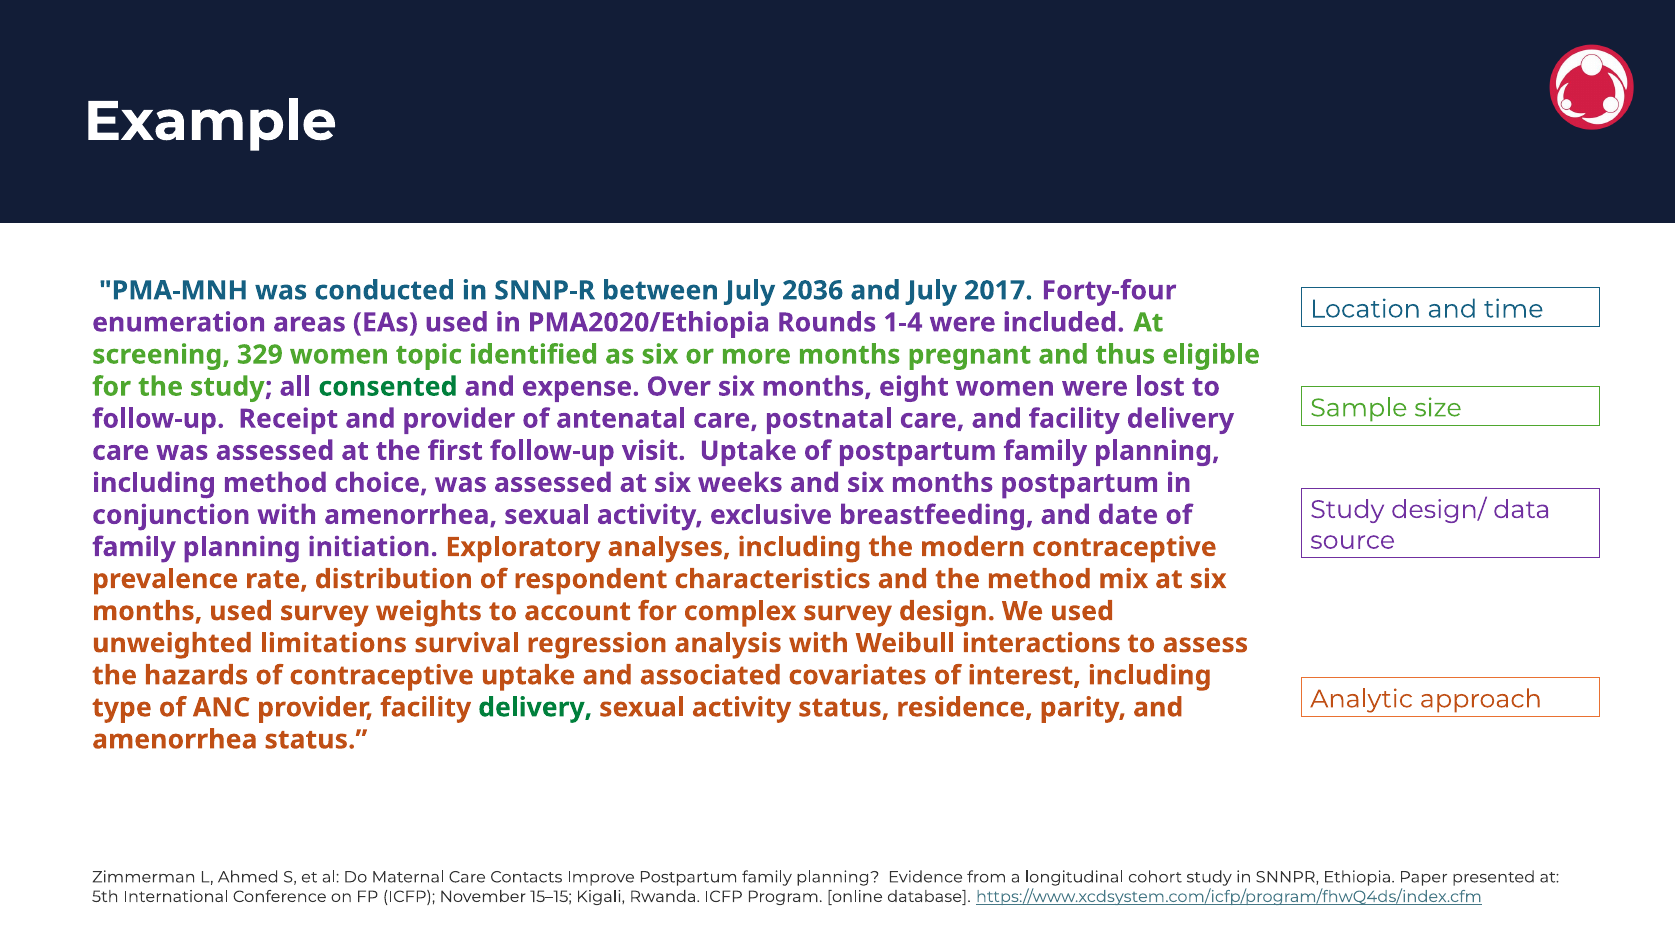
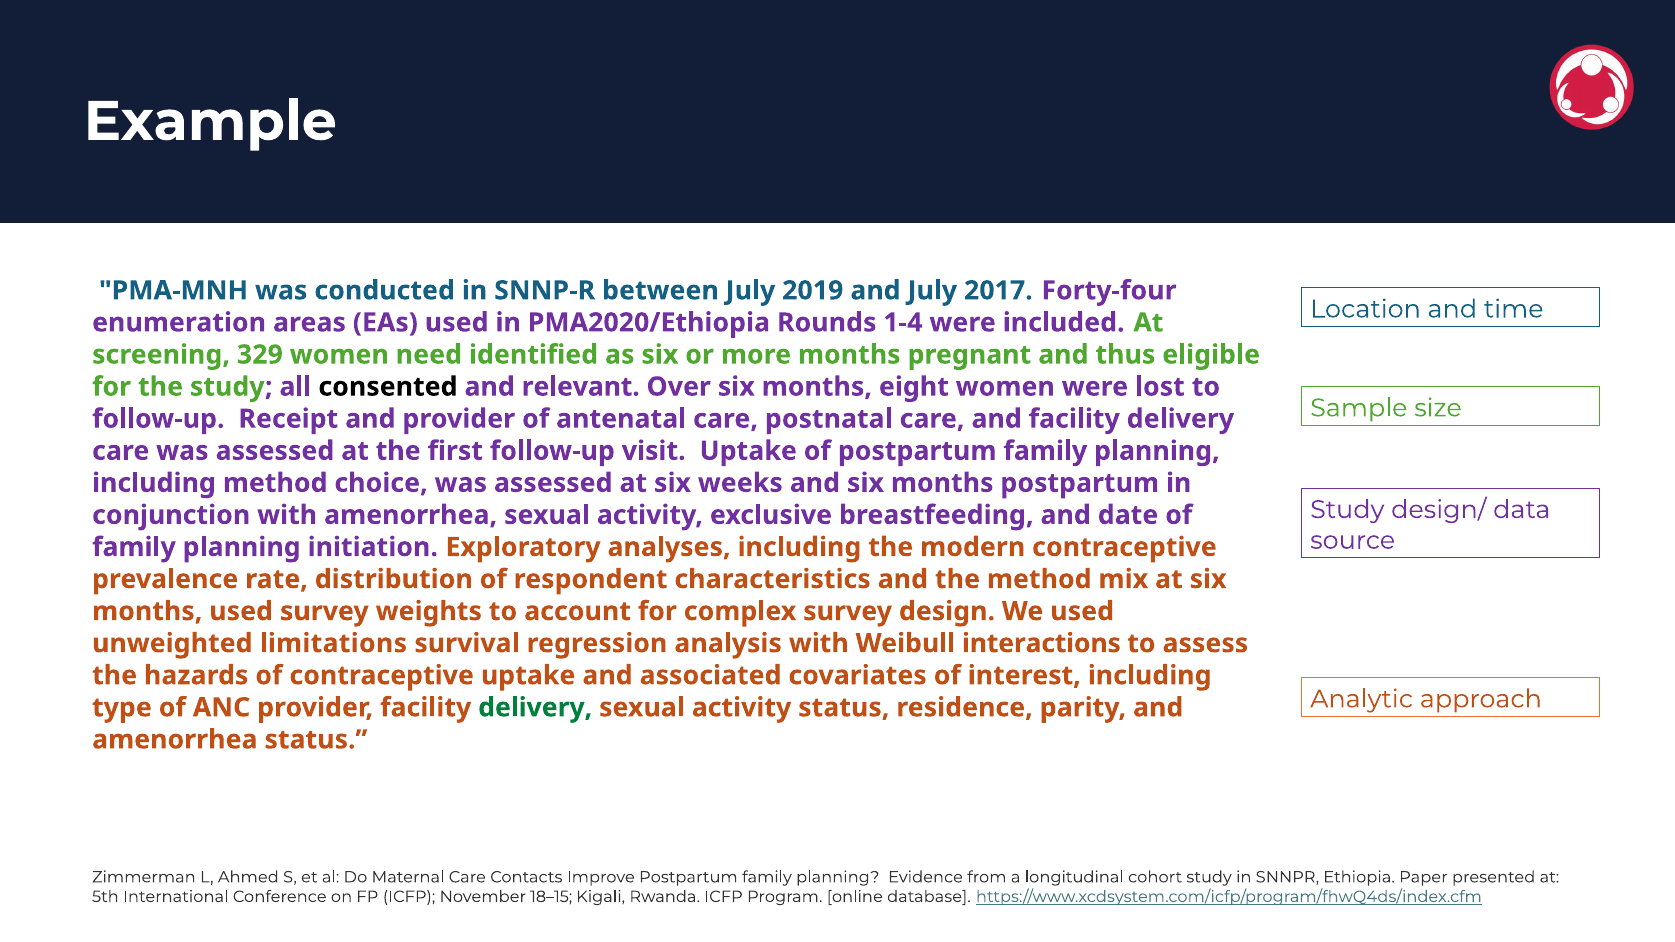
2036: 2036 -> 2019 (813, 291)
topic: topic -> need (429, 355)
consented colour: green -> black (388, 387)
expense: expense -> relevant (581, 387)
15–15: 15–15 -> 18–15 (551, 897)
